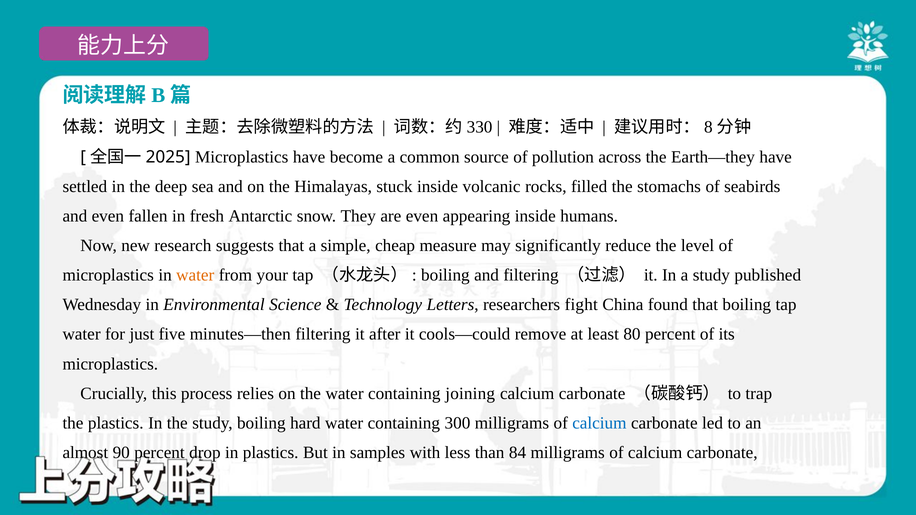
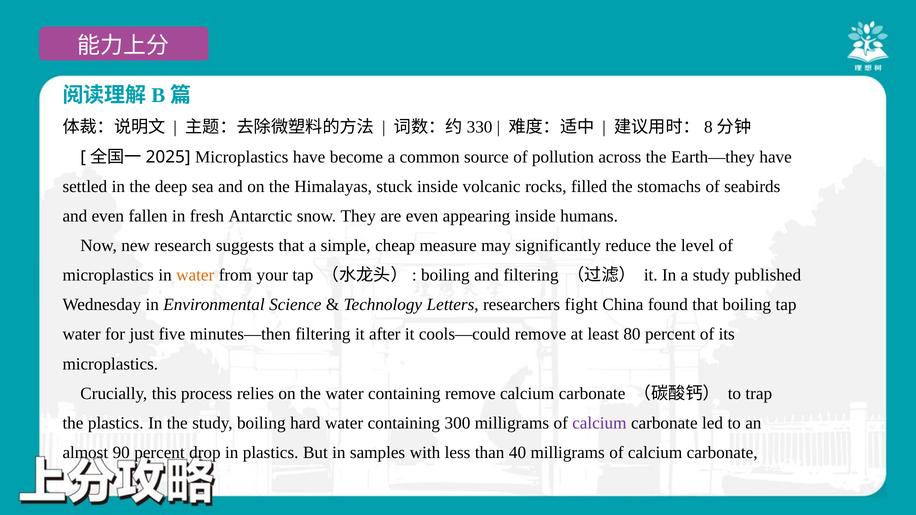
containing joining: joining -> remove (470, 394)
calcium colour: blue -> purple (599, 423)
84: 84 -> 40 (518, 453)
